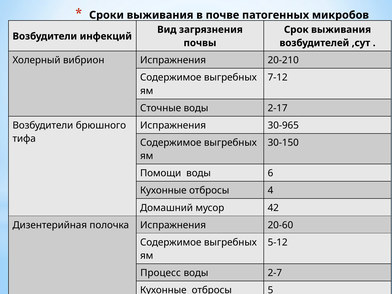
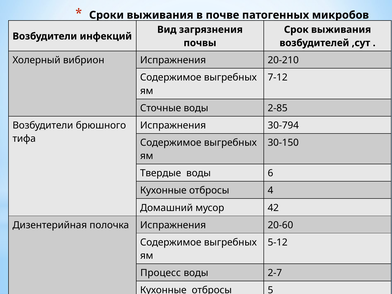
2-17: 2-17 -> 2-85 (278, 108)
30-965: 30-965 -> 30-794 (283, 125)
Помощи: Помощи -> Твердые (161, 173)
